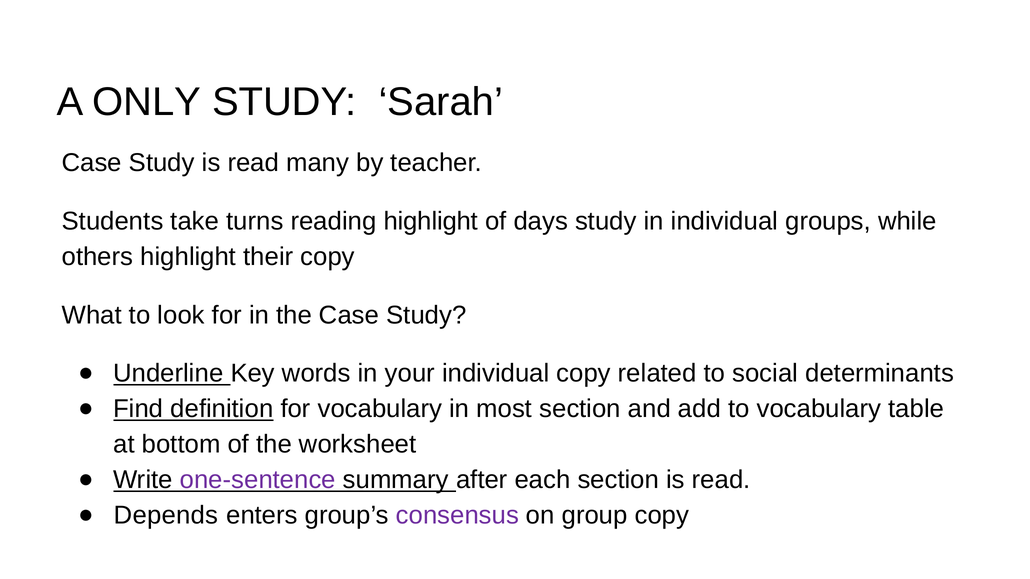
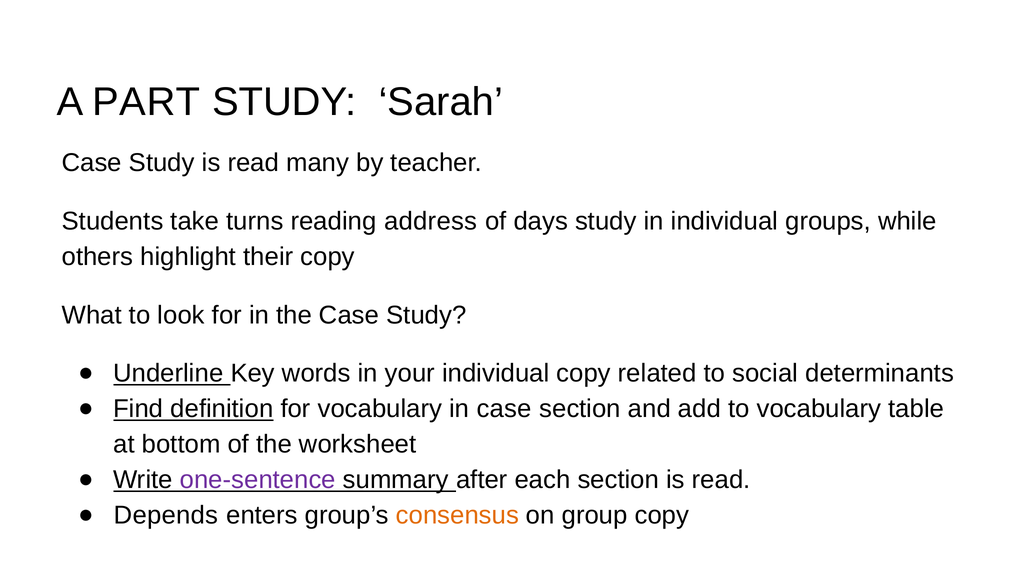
ONLY: ONLY -> PART (146, 102)
reading highlight: highlight -> address (431, 221)
in most: most -> case (504, 409)
consensus colour: purple -> orange (457, 516)
